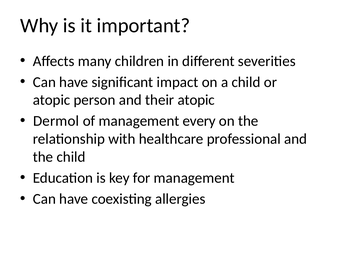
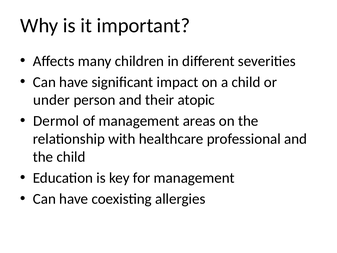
atopic: atopic -> under (51, 100)
every: every -> areas (199, 121)
